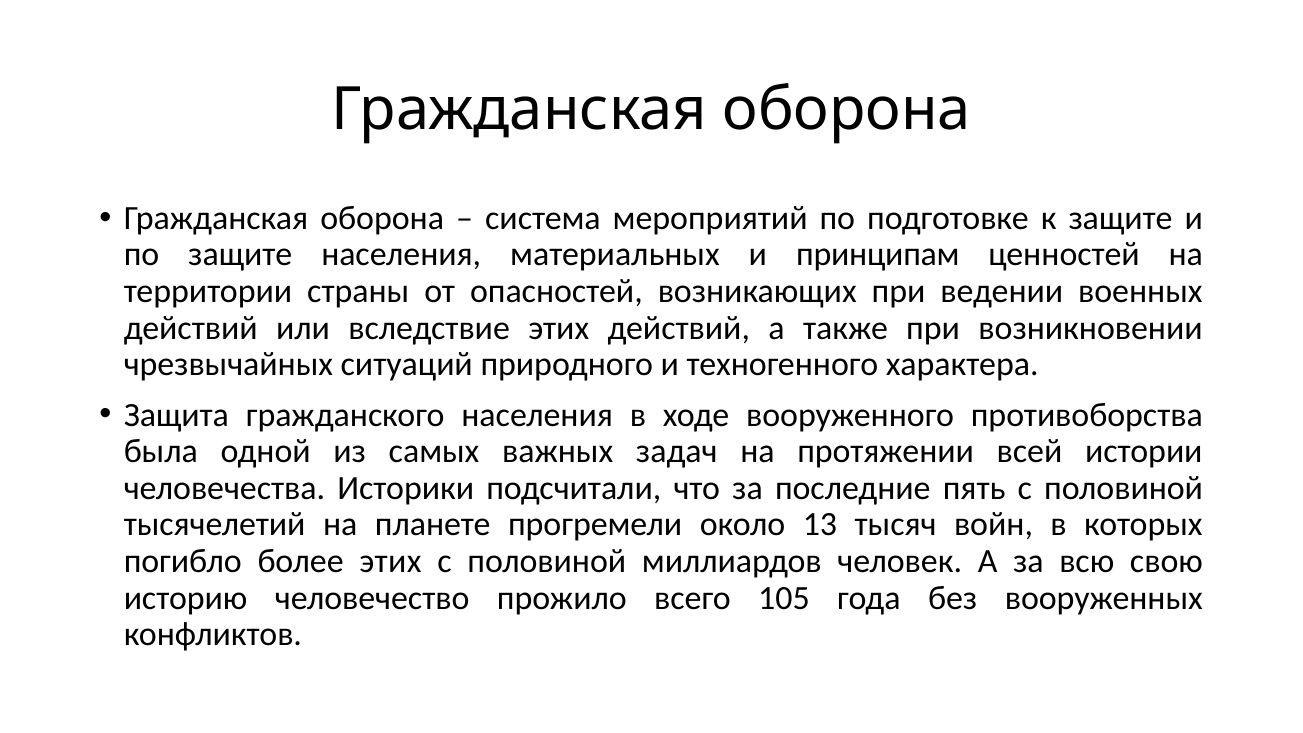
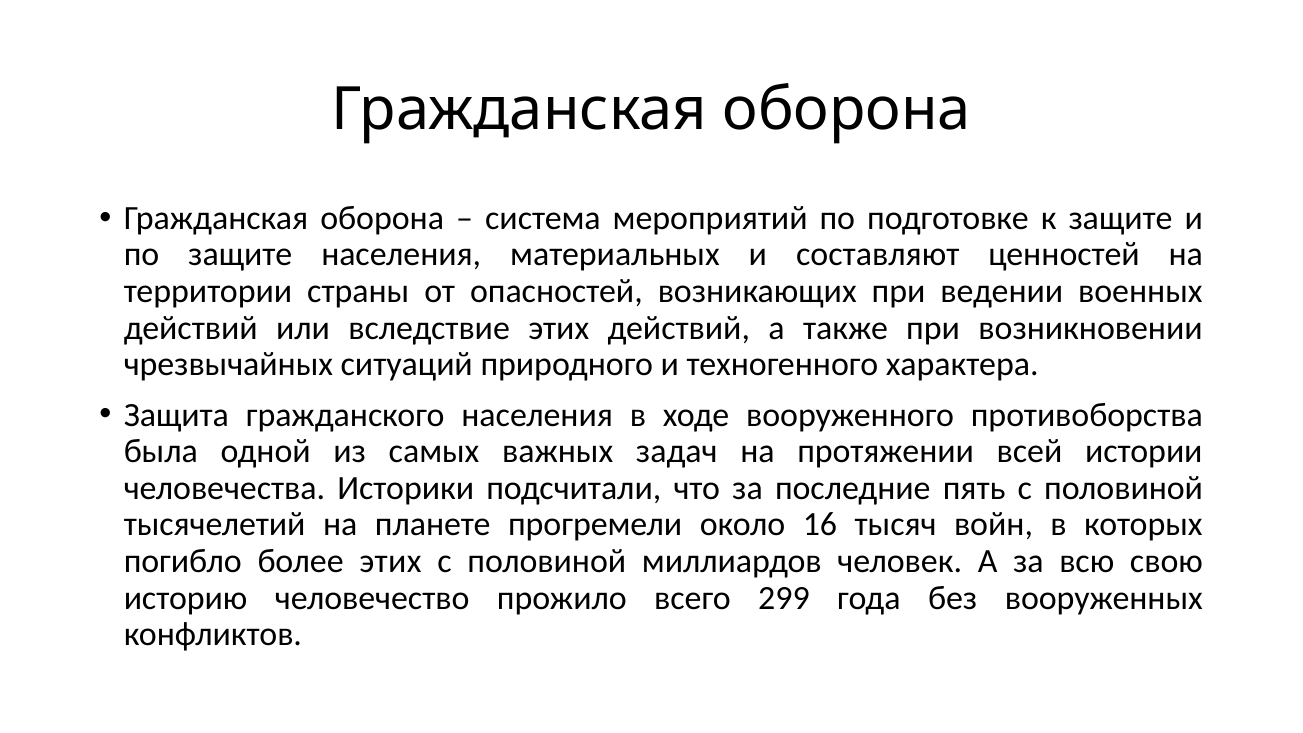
принципам: принципам -> составляют (878, 255)
13: 13 -> 16 (820, 525)
105: 105 -> 299 (784, 598)
